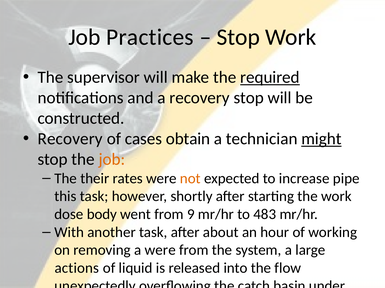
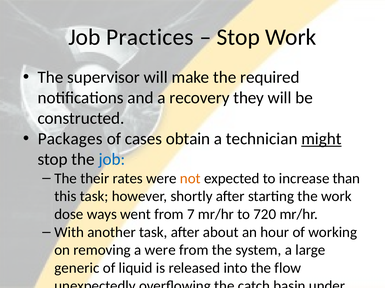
required underline: present -> none (270, 78)
recovery stop: stop -> they (249, 98)
Recovery: Recovery -> Packages (70, 139)
job colour: orange -> blue (112, 160)
pipe: pipe -> than (346, 179)
body: body -> ways (102, 215)
9: 9 -> 7 (191, 215)
483: 483 -> 720 (265, 215)
actions: actions -> generic (77, 269)
